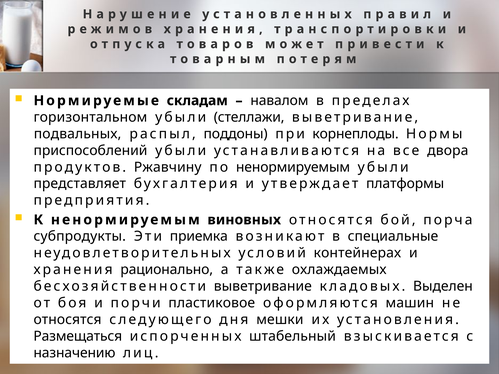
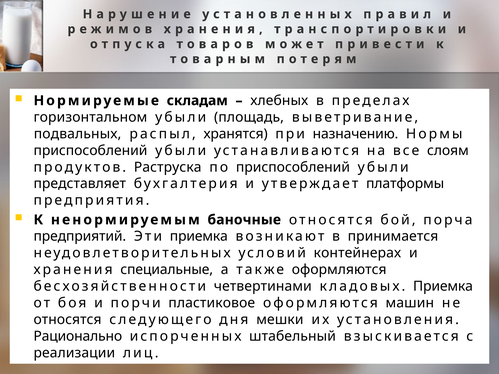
навалом: навалом -> хлебных (279, 101)
стеллажи: стеллажи -> площадь (249, 117)
поддоны: поддоны -> хранятся (236, 134)
корнеплоды: корнеплоды -> назначению (356, 134)
двора: двора -> слоям (448, 151)
Ржавчину: Ржавчину -> Раструска (168, 167)
по ненормируемым: ненормируемым -> приспособлений (293, 167)
виновных: виновных -> баночные (244, 220)
субпродукты: субпродукты -> предприятий (80, 237)
специальные: специальные -> принимается (393, 237)
рационально: рационально -> специальные (167, 270)
также охлаждаемых: охлаждаемых -> оформляются (339, 270)
бесхозяйственности выветривание: выветривание -> четвертинами (263, 286)
кладовых Выделен: Выделен -> Приемка (443, 286)
Размещаться: Размещаться -> Рационально (78, 336)
назначению: назначению -> реализации (74, 353)
